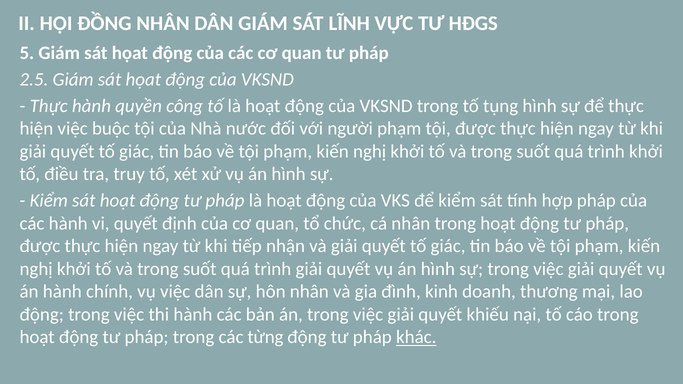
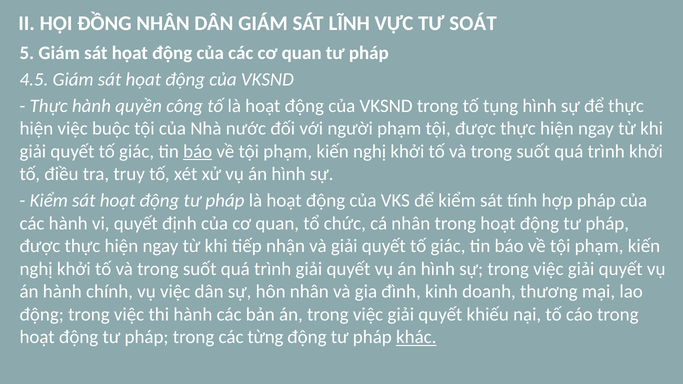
HĐGS: HĐGS -> SOÁT (473, 24)
2.5: 2.5 -> 4.5 (34, 79)
báo underline: none -> present (198, 151)
